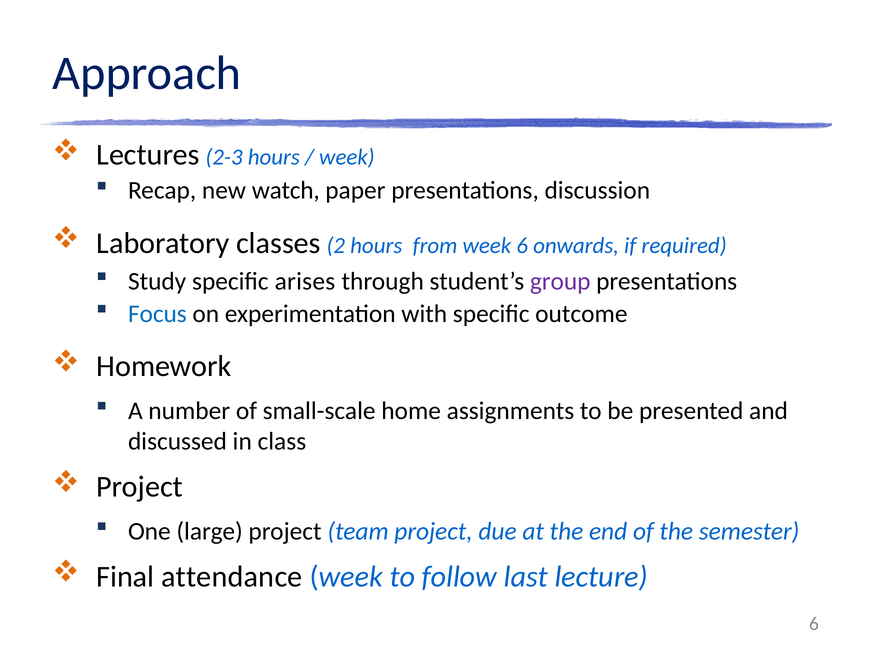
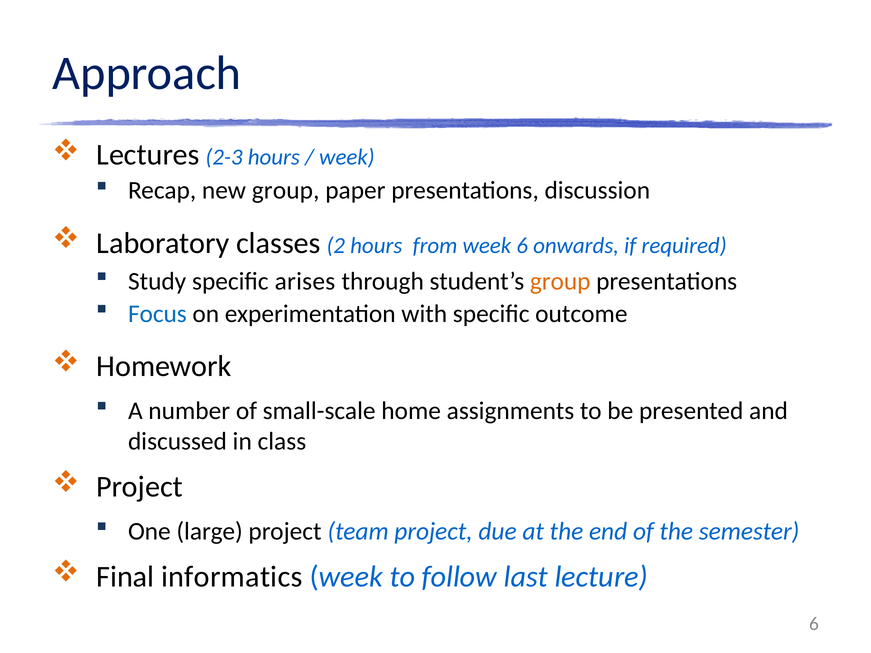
new watch: watch -> group (286, 190)
group colour: purple -> orange (560, 282)
attendance: attendance -> informatics (232, 577)
